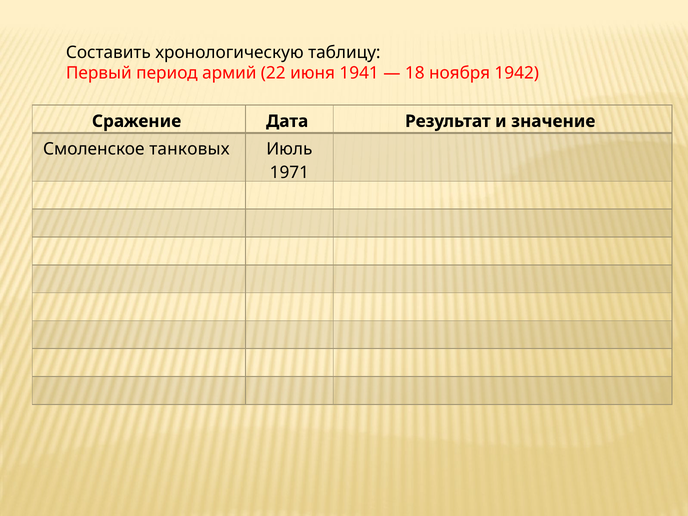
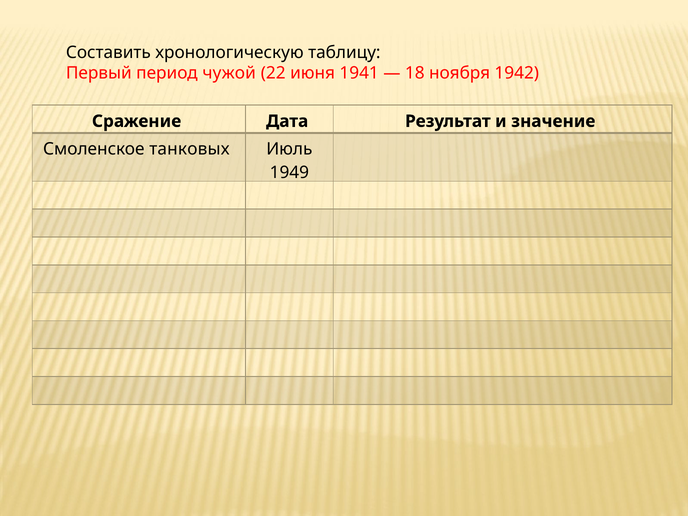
армий: армий -> чужой (229, 73)
1971: 1971 -> 1949 (289, 173)
